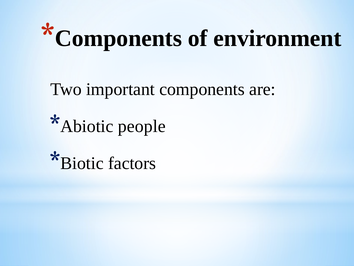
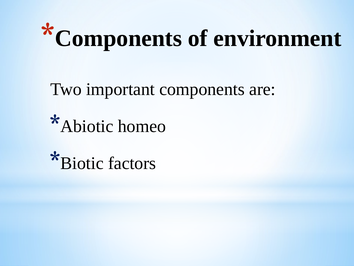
people: people -> homeo (142, 126)
